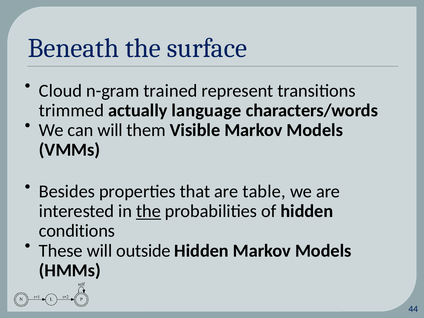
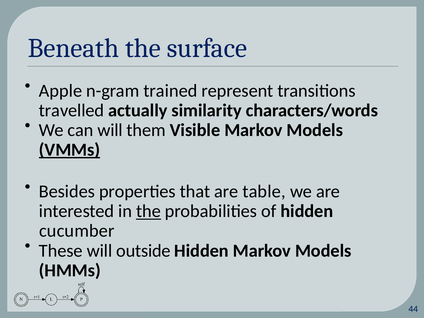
Cloud: Cloud -> Apple (61, 91)
trimmed: trimmed -> travelled (72, 110)
language: language -> similarity (207, 110)
VMMs underline: none -> present (70, 150)
conditions: conditions -> cucumber (77, 231)
